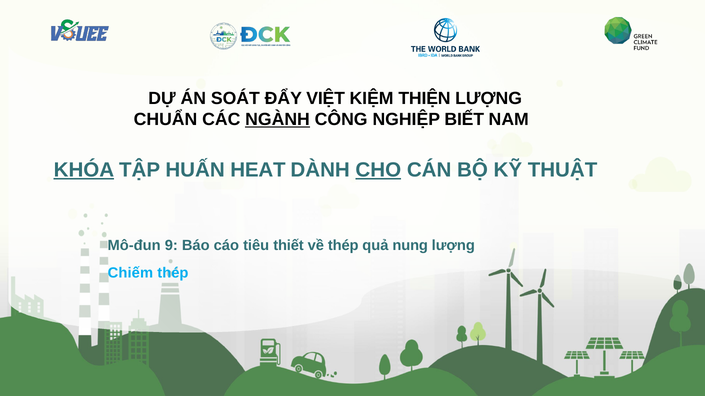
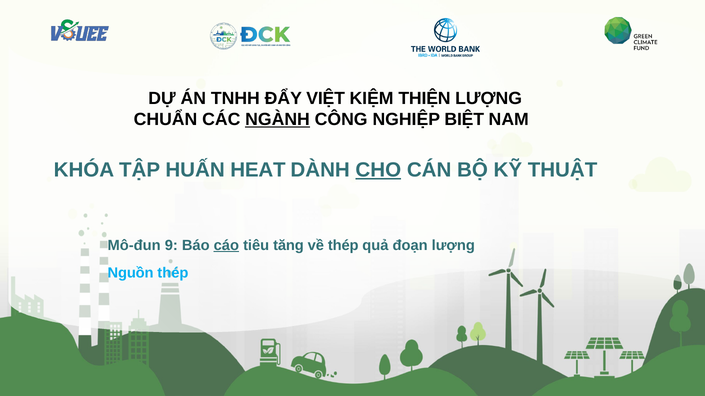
SOÁT: SOÁT -> TNHH (235, 98)
BIẾT: BIẾT -> BIỆT (464, 120)
KHÓA underline: present -> none (84, 170)
cáo underline: none -> present (226, 246)
thiết: thiết -> tăng (288, 246)
nung: nung -> đoạn (410, 246)
Chiếm: Chiếm -> Nguồn (131, 273)
